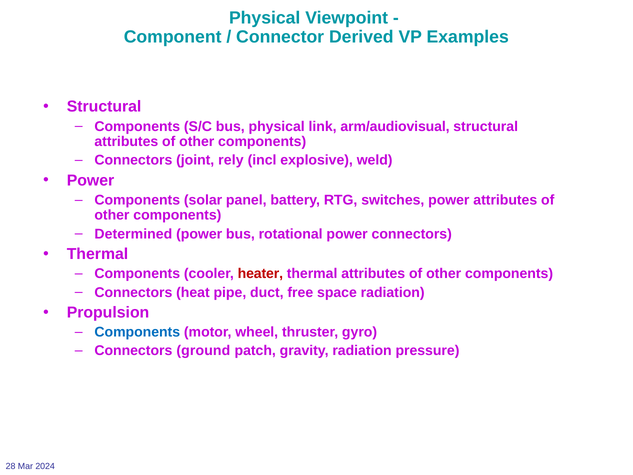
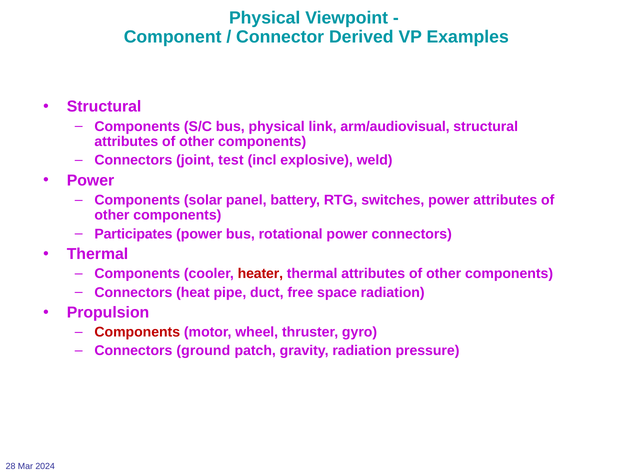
rely: rely -> test (231, 160)
Determined: Determined -> Participates (133, 234)
Components colour: blue -> red (137, 332)
